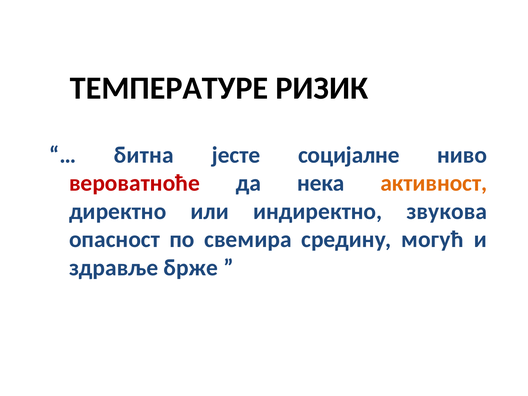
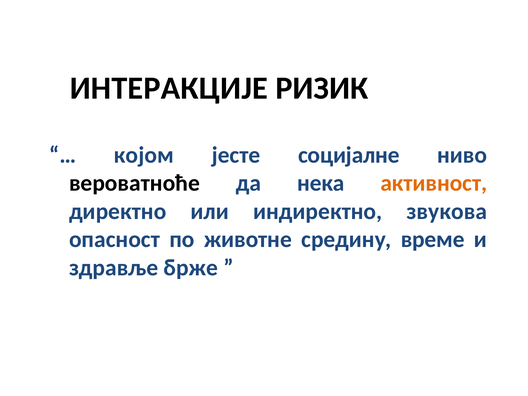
ТЕМПЕРАТУРЕ: ТЕМПЕРАТУРЕ -> ИНТЕРАКЦИЈЕ (169, 88)
битна: битна -> којом (144, 155)
вероватноће colour: red -> black (134, 183)
свемира: свемира -> животне (248, 239)
могућ: могућ -> време (433, 239)
